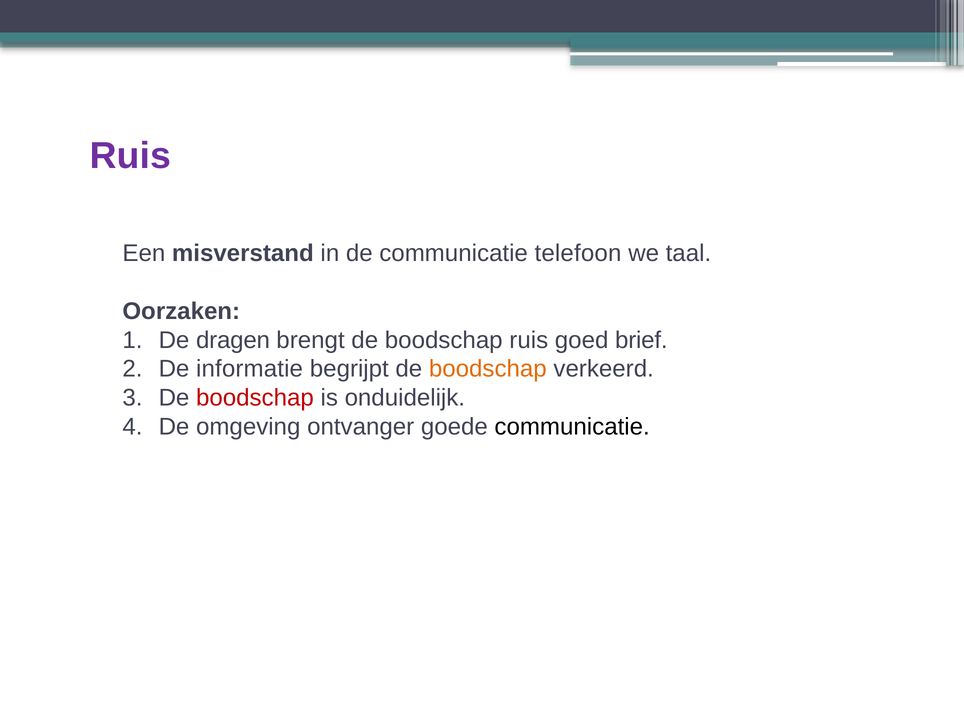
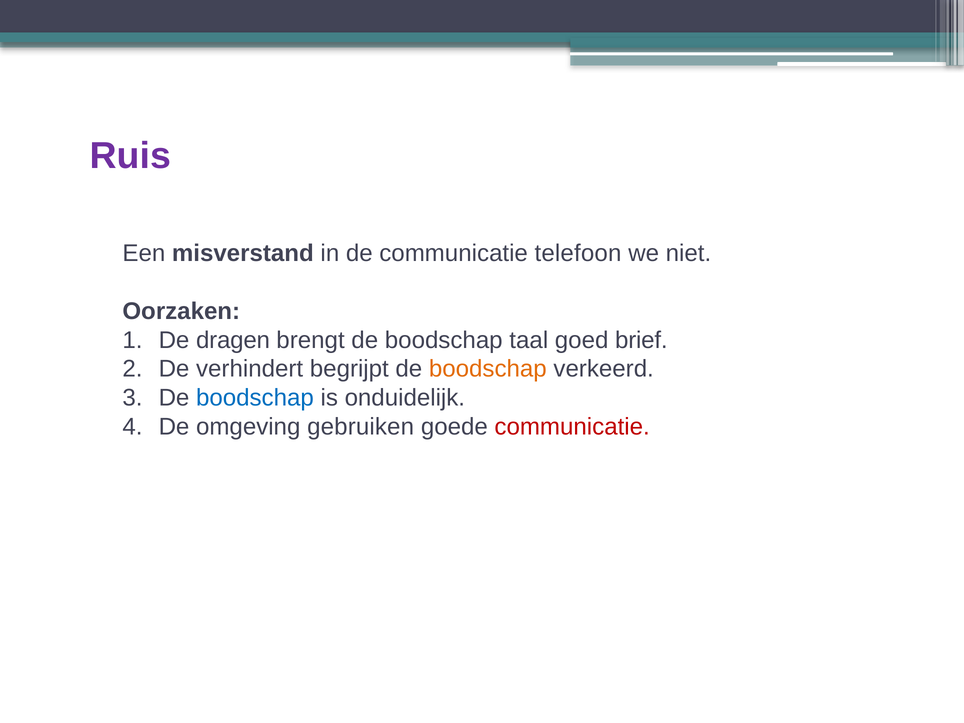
taal: taal -> niet (688, 253)
boodschap ruis: ruis -> taal (529, 340)
informatie: informatie -> verhindert (250, 369)
boodschap colour: red -> blue (255, 398)
ontvanger: ontvanger -> gebruiken (361, 427)
communicatie colour: black -> red (572, 427)
